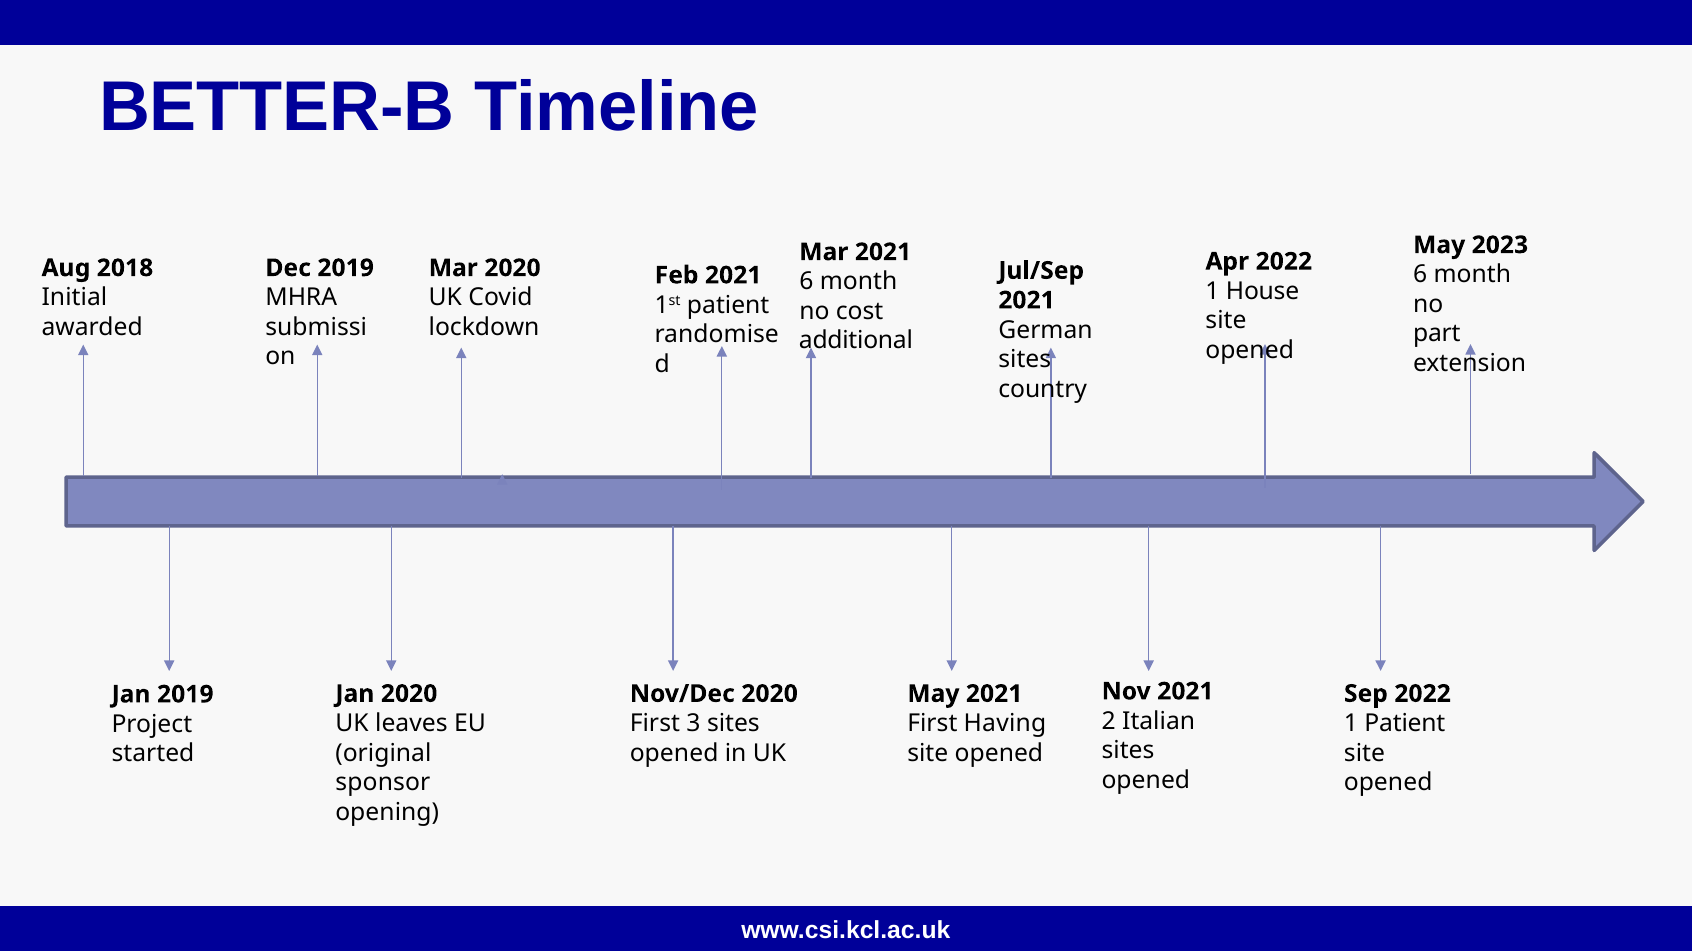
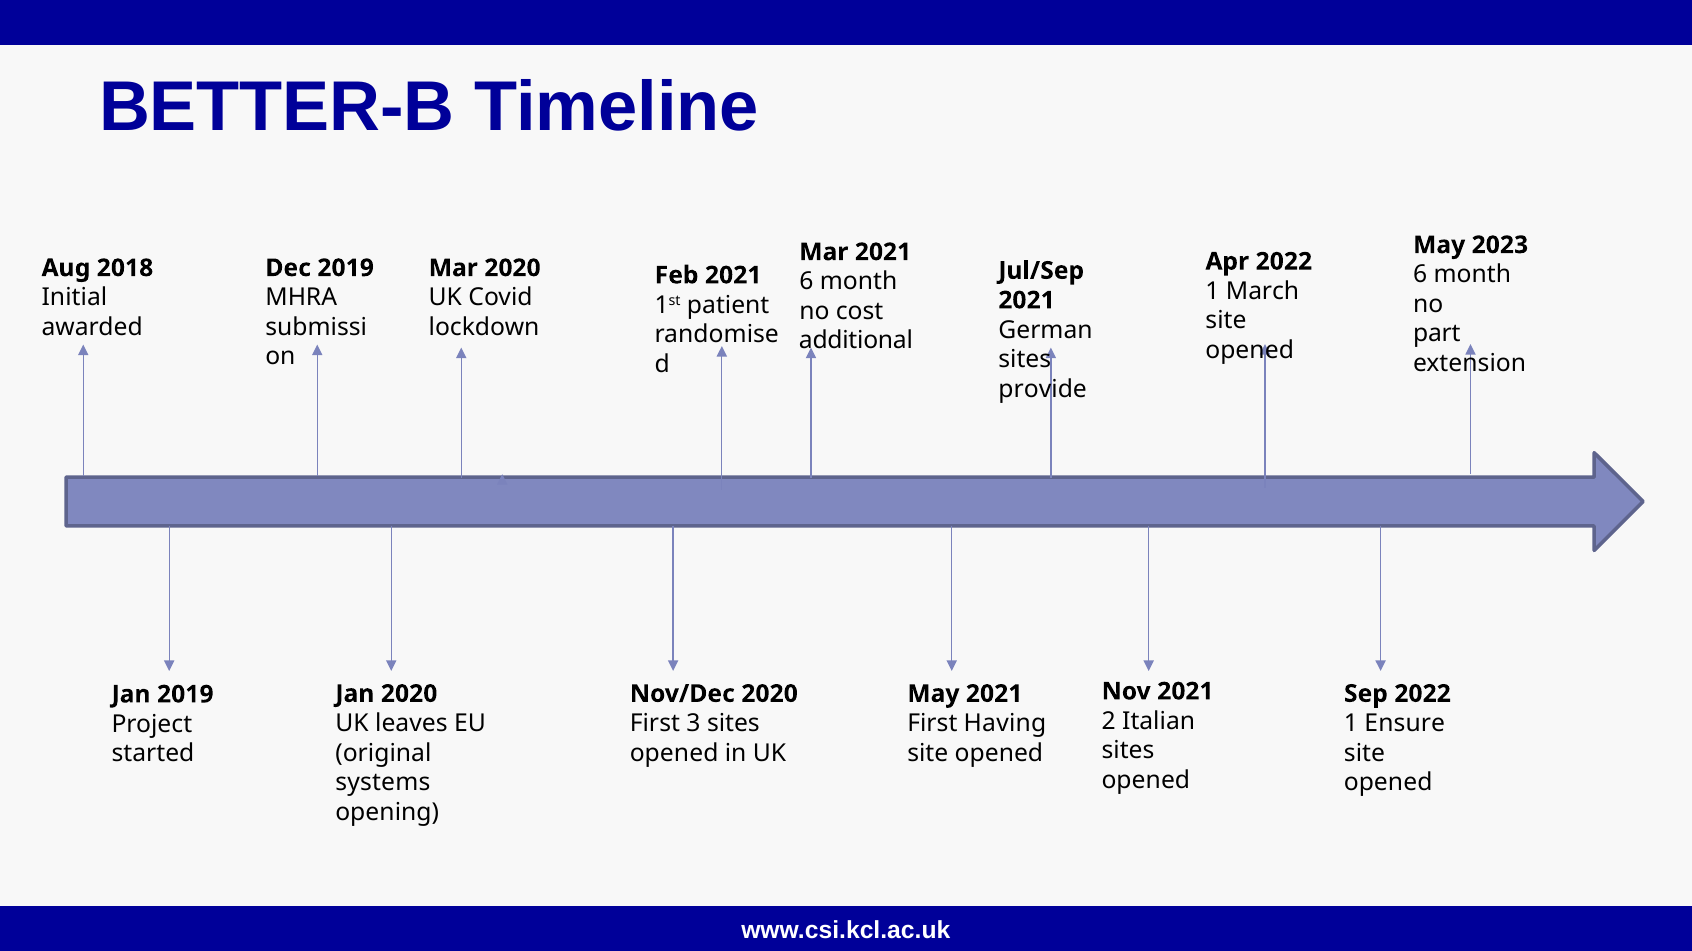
House: House -> March (1263, 291)
country: country -> provide (1043, 389)
1 Patient: Patient -> Ensure (1405, 724)
sponsor: sponsor -> systems (383, 783)
